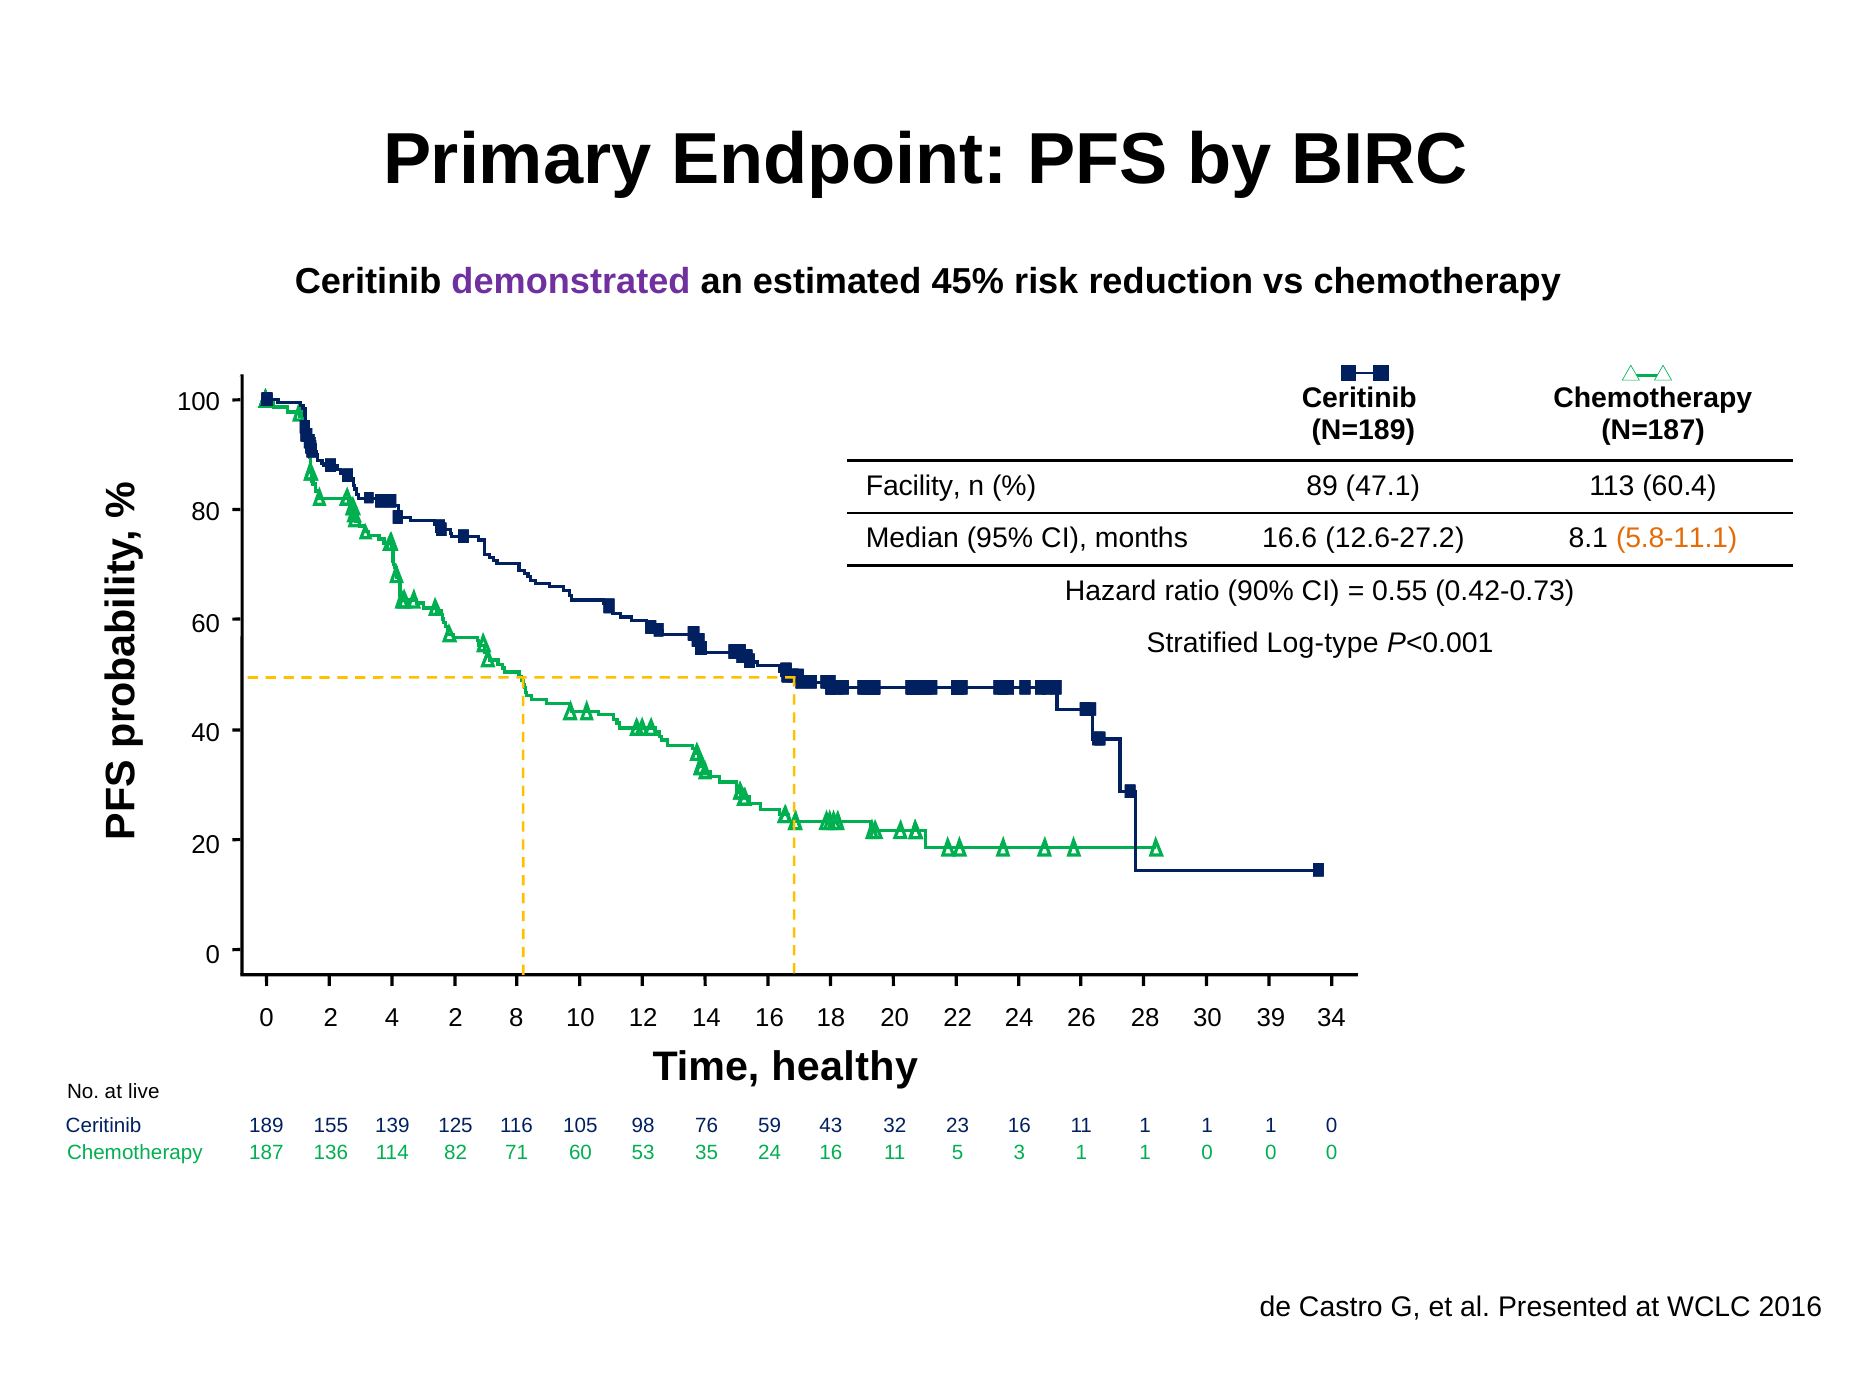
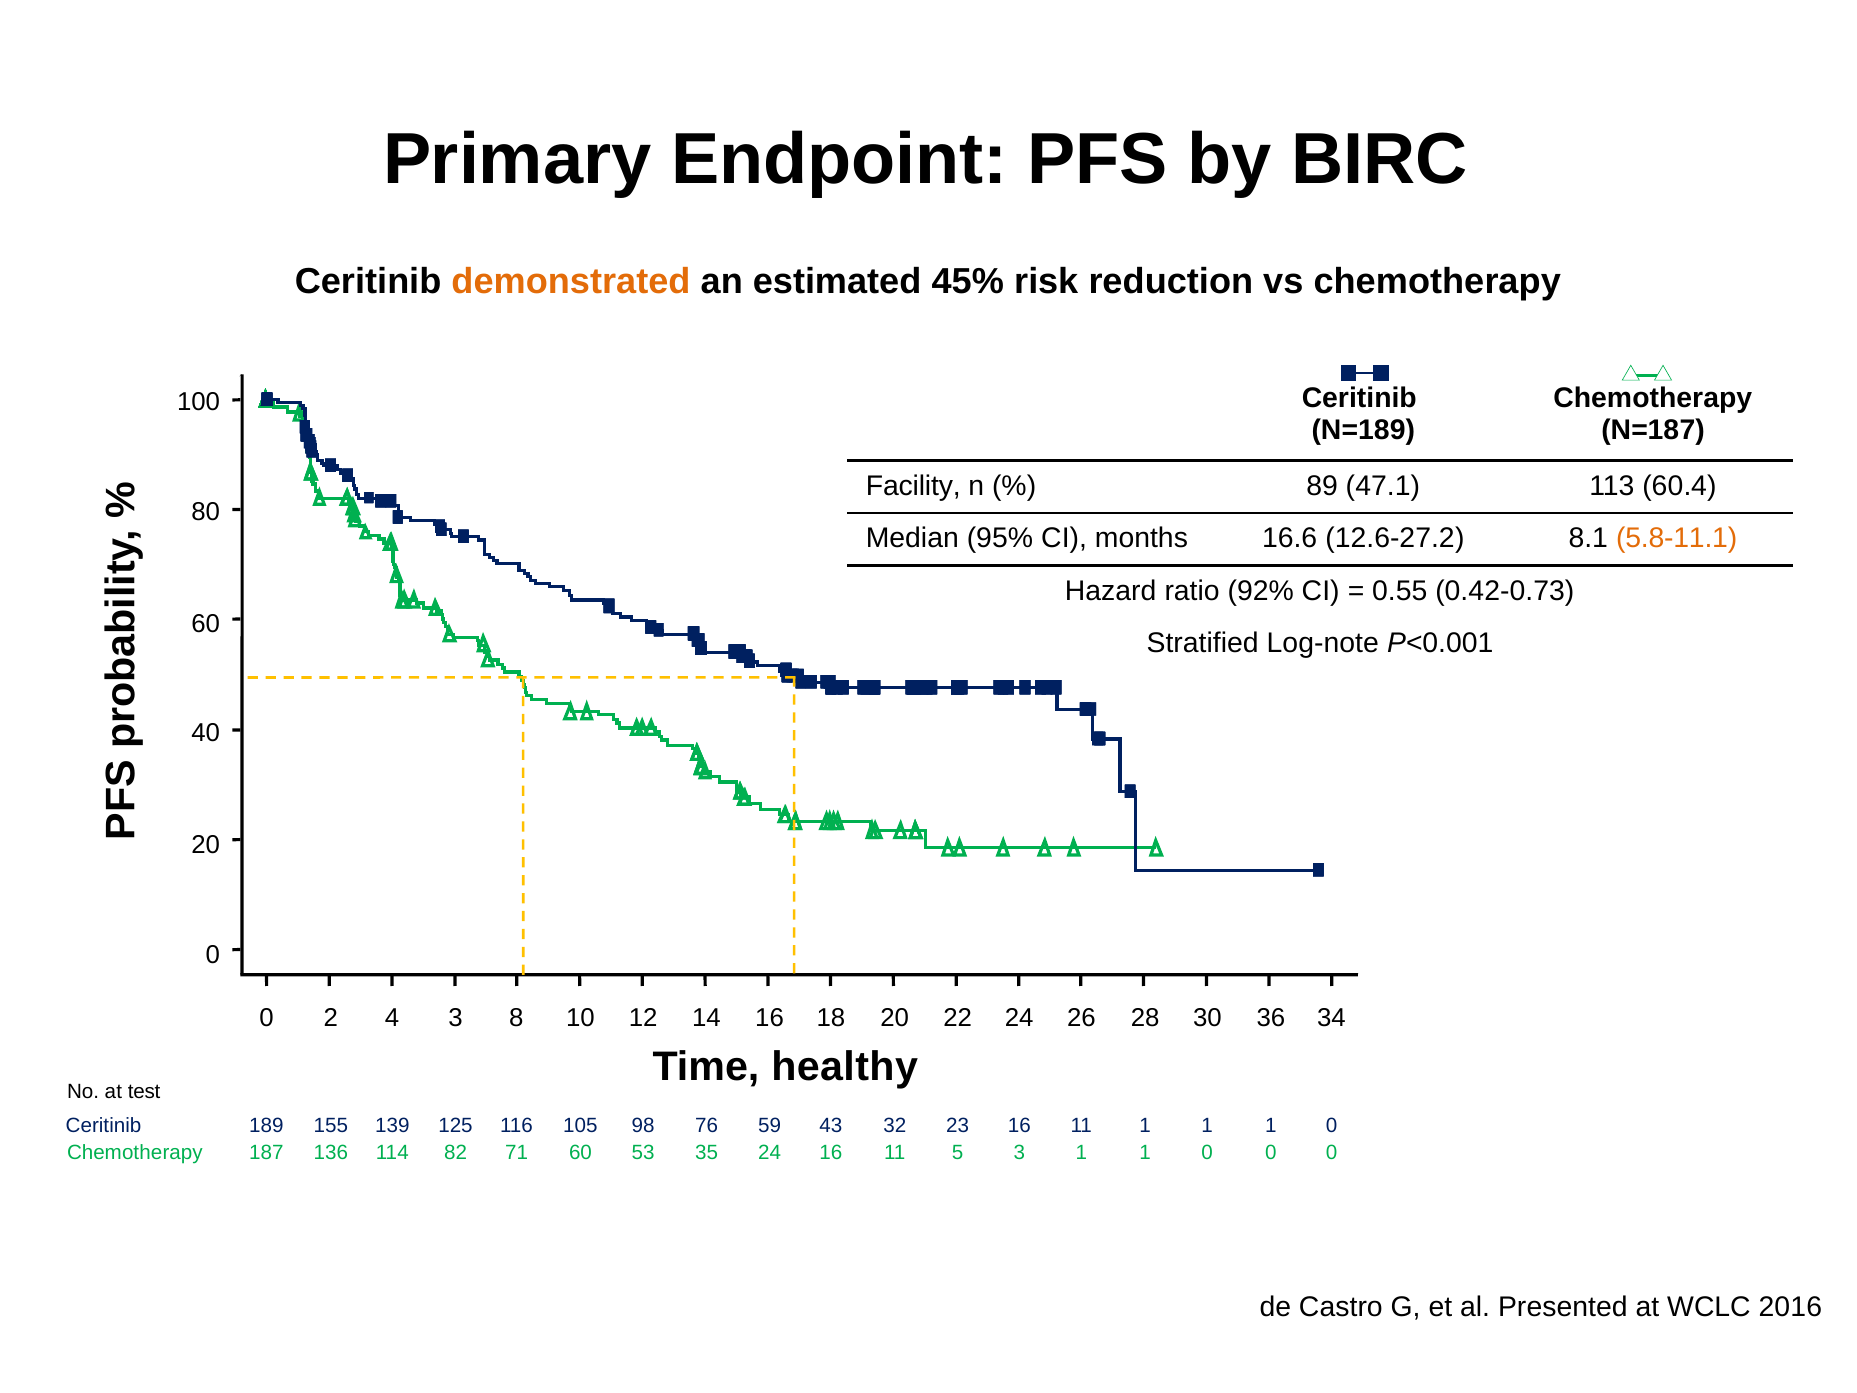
demonstrated colour: purple -> orange (571, 282)
90%: 90% -> 92% (1261, 591)
Log-type: Log-type -> Log-note (1323, 643)
4 2: 2 -> 3 (456, 1018)
39: 39 -> 36 (1271, 1018)
live: live -> test (144, 1092)
